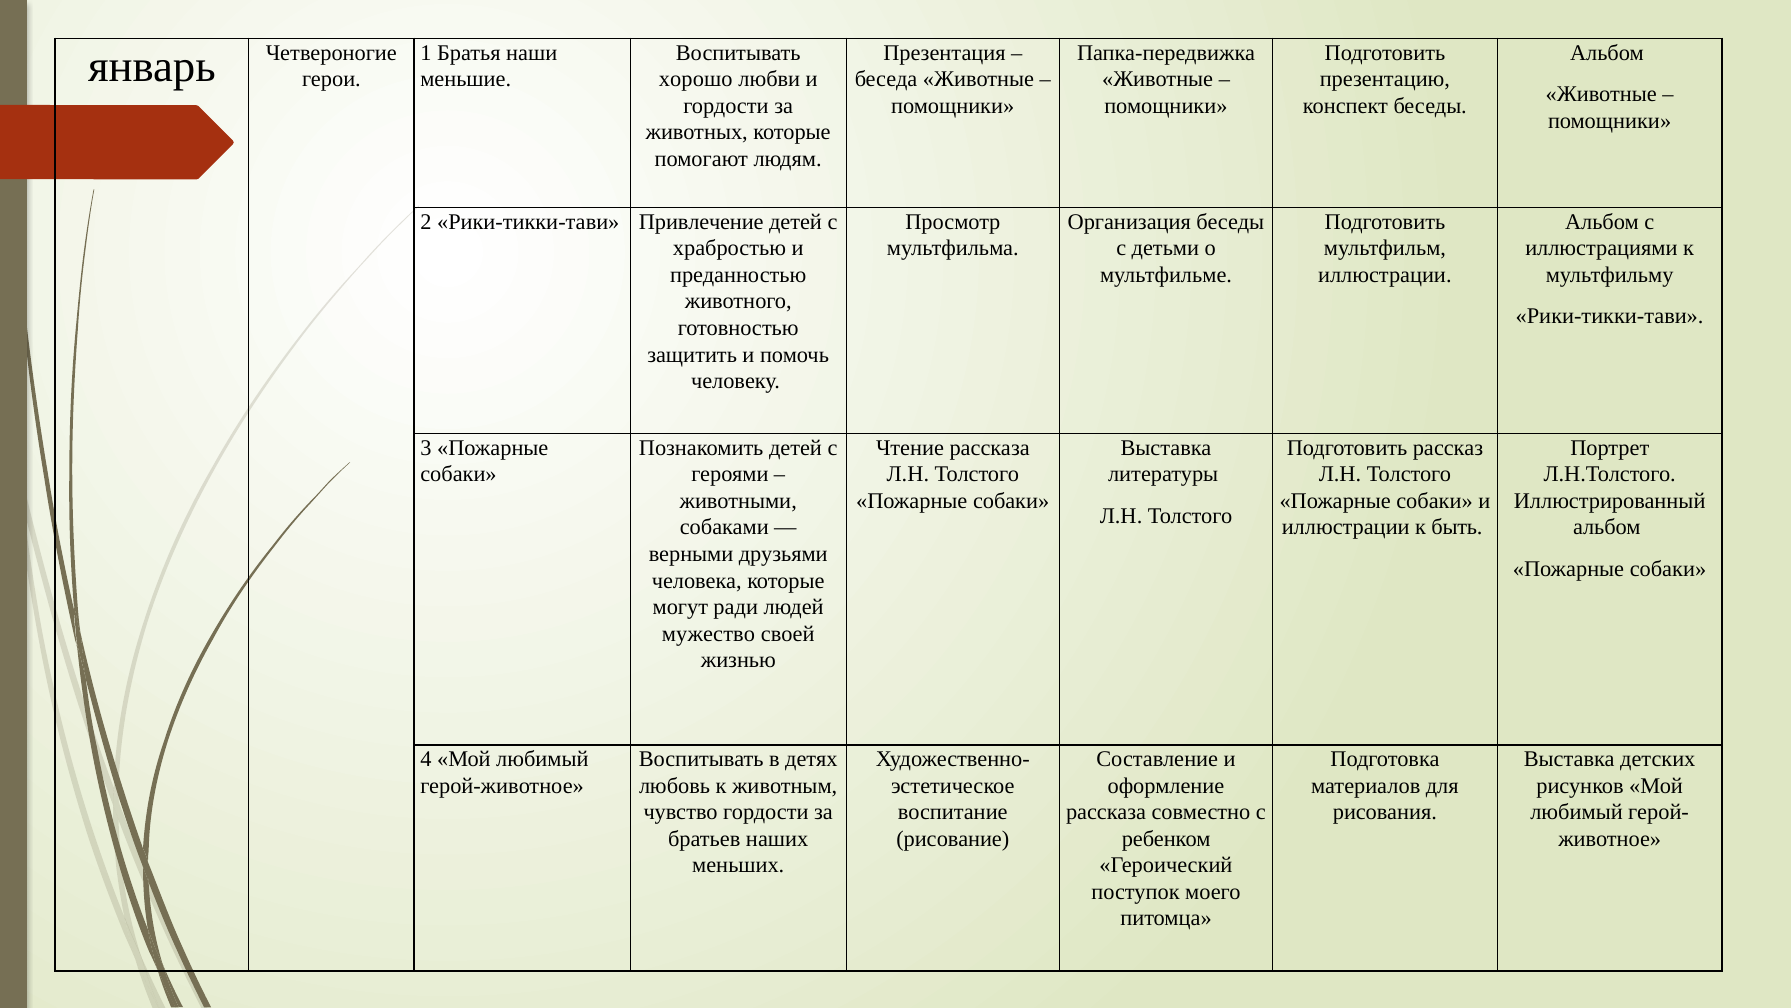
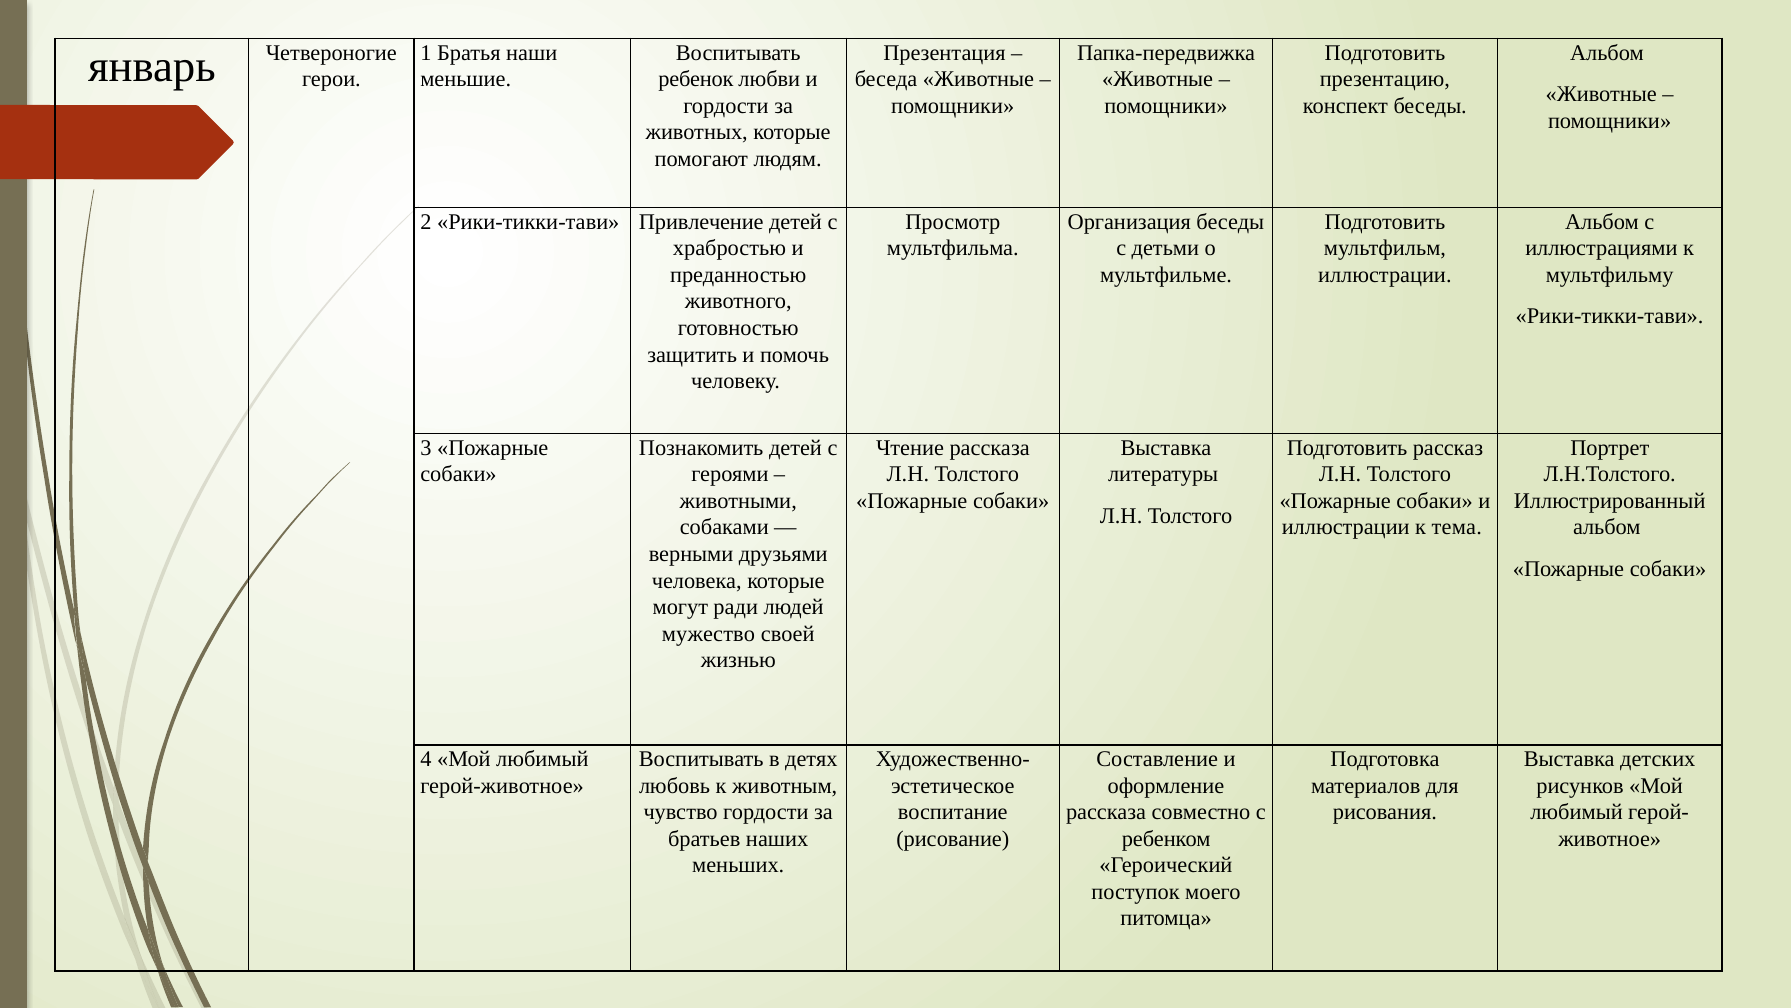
хорошо: хорошо -> ребенок (696, 79)
быть: быть -> тема (1457, 527)
